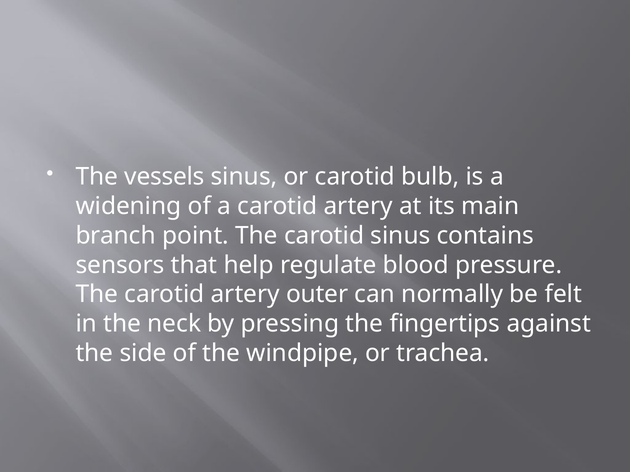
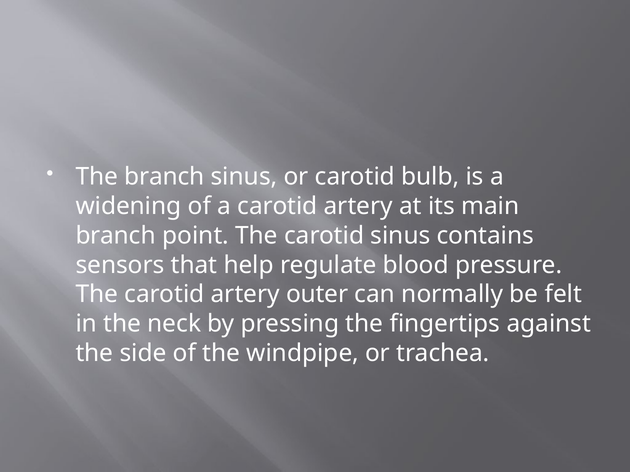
The vessels: vessels -> branch (164, 177)
